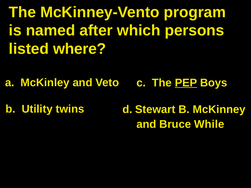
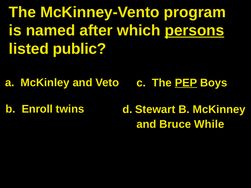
persons underline: none -> present (194, 31)
where: where -> public (80, 49)
Utility: Utility -> Enroll (37, 109)
